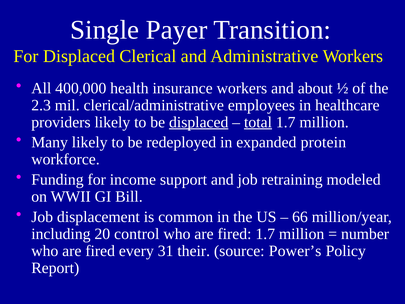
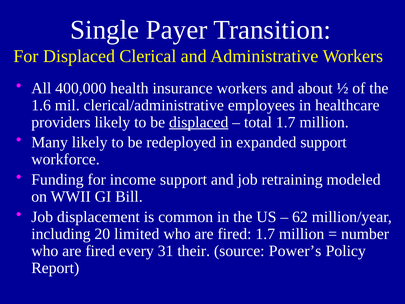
2.3: 2.3 -> 1.6 (41, 105)
total underline: present -> none (258, 122)
expanded protein: protein -> support (324, 142)
66: 66 -> 62 (300, 217)
control: control -> limited (137, 234)
